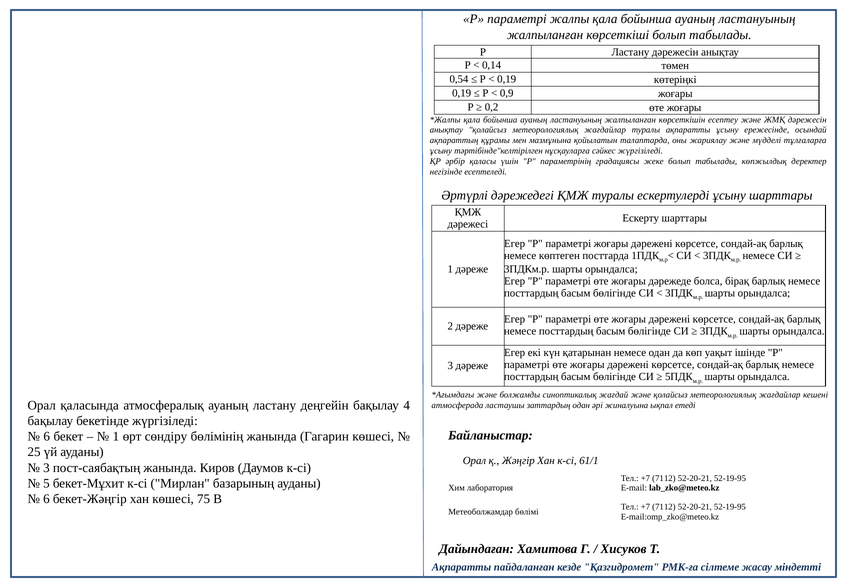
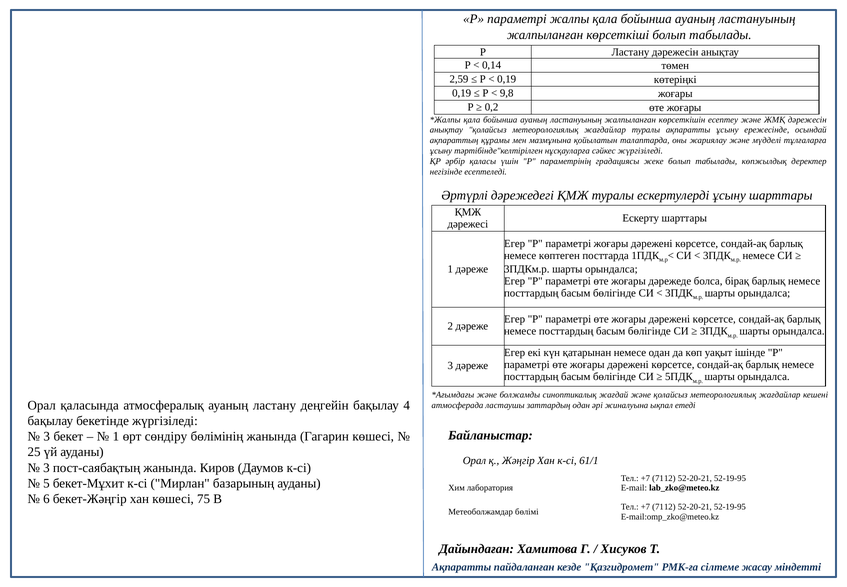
0,54: 0,54 -> 2,59 (459, 79)
0,9: 0,9 -> 9,8 (507, 93)
6: 6 -> 3 (47, 436)
